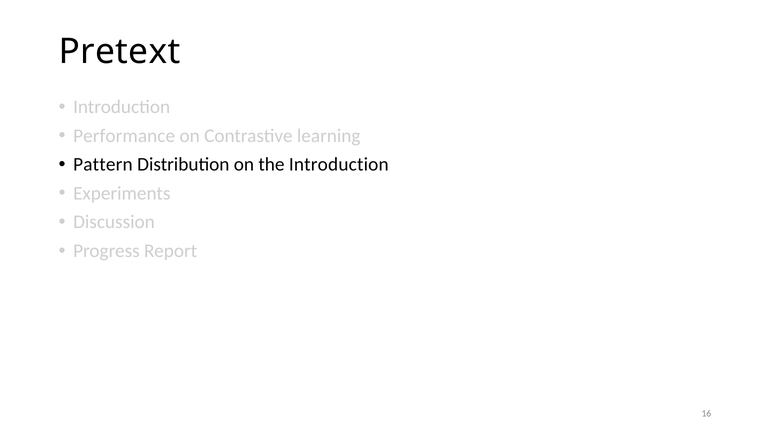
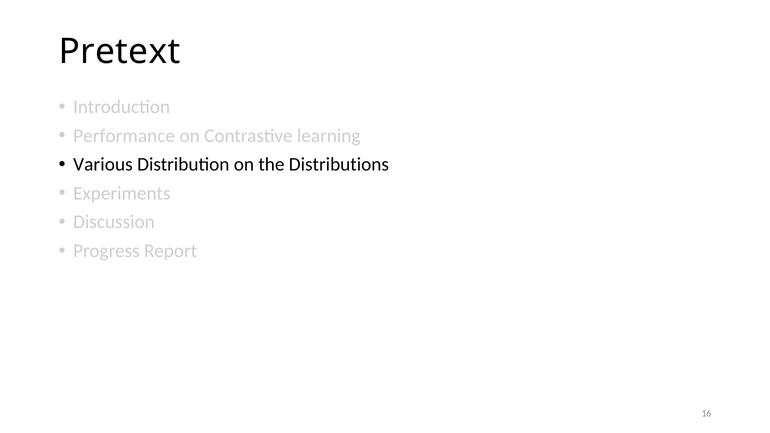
Pattern: Pattern -> Various (103, 165)
the Introduction: Introduction -> Distributions (339, 165)
